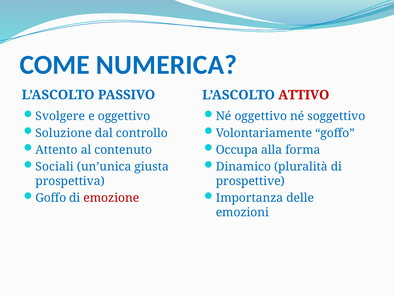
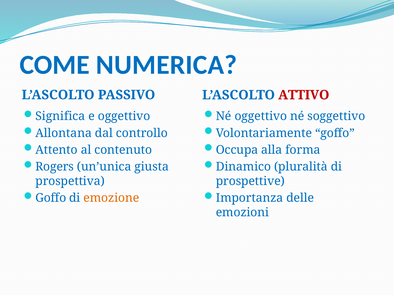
Svolgere: Svolgere -> Significa (60, 116)
Soluzione: Soluzione -> Allontana (64, 133)
Sociali: Sociali -> Rogers (55, 167)
emozione colour: red -> orange (111, 198)
